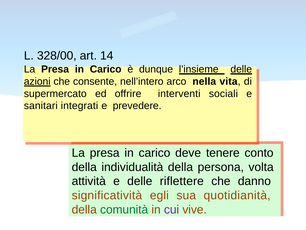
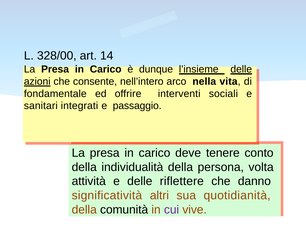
supermercato: supermercato -> fondamentale (55, 93)
prevedere: prevedere -> passaggio (137, 106)
egli: egli -> altri (159, 195)
comunità colour: green -> black (124, 209)
